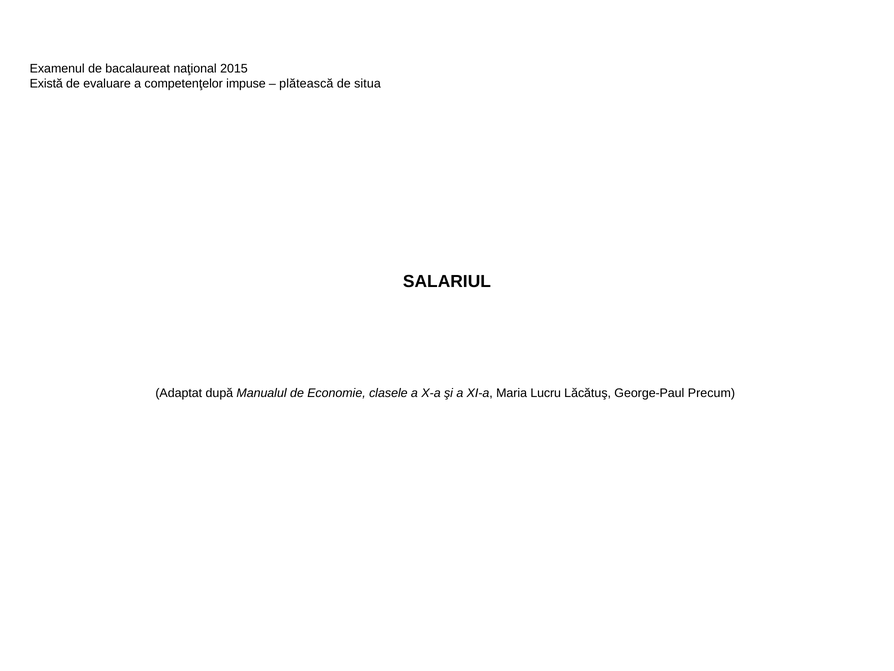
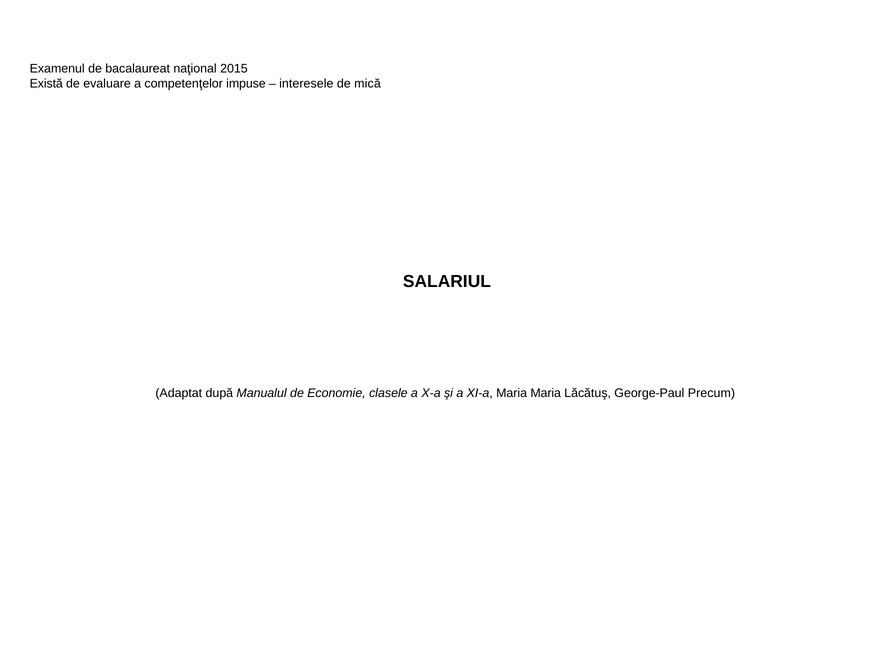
plătească: plătească -> interesele (306, 84)
situa: situa -> mică (367, 84)
Maria Lucru: Lucru -> Maria (546, 393)
